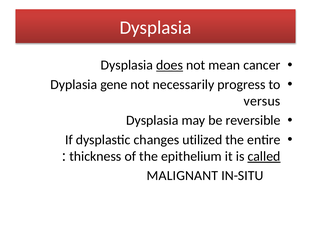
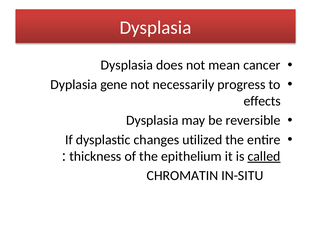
does underline: present -> none (170, 65)
versus: versus -> effects (262, 101)
MALIGNANT: MALIGNANT -> CHROMATIN (182, 176)
